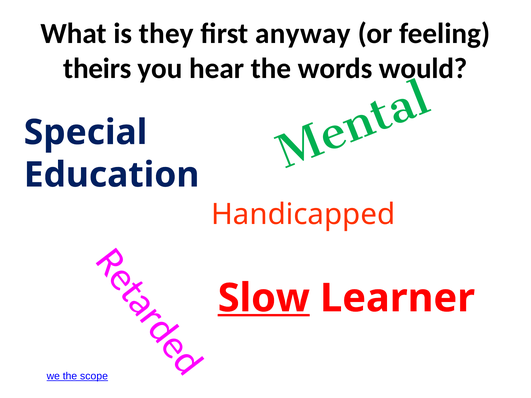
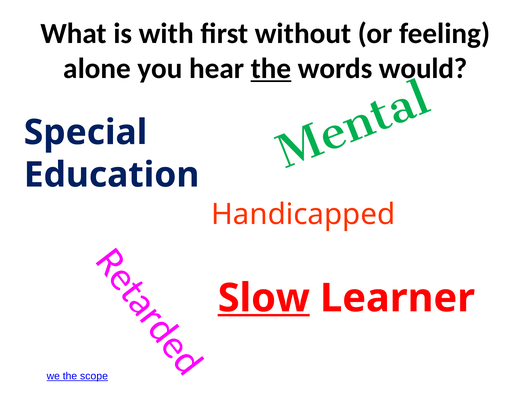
they: they -> with (166, 34)
anyway: anyway -> without (303, 34)
theirs: theirs -> alone (97, 69)
the underline: none -> present (271, 69)
